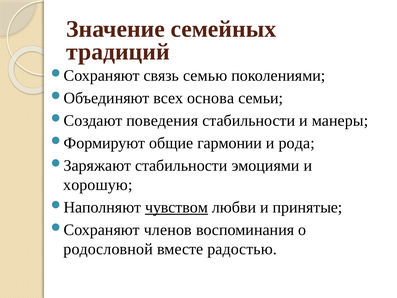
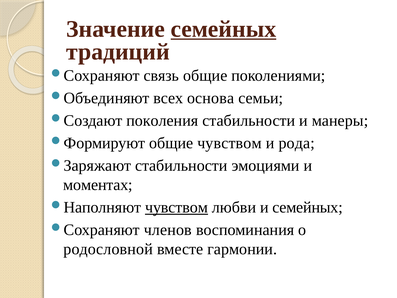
семейных underline: none -> present (223, 29)
связь семью: семью -> общие (205, 76)
поведения: поведения -> поколения (162, 121)
общие гармонии: гармонии -> чувством (229, 143)
хорошую: хорошую -> моментах (98, 185)
и принятые: принятые -> семейных (308, 207)
радостью: радостью -> гармонии (242, 249)
